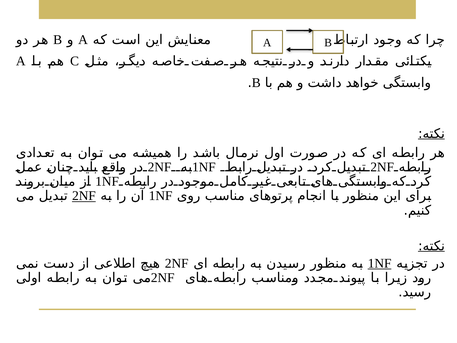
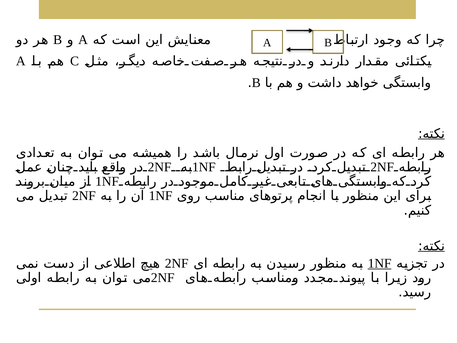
2NF underline: present -> none (84, 196)
